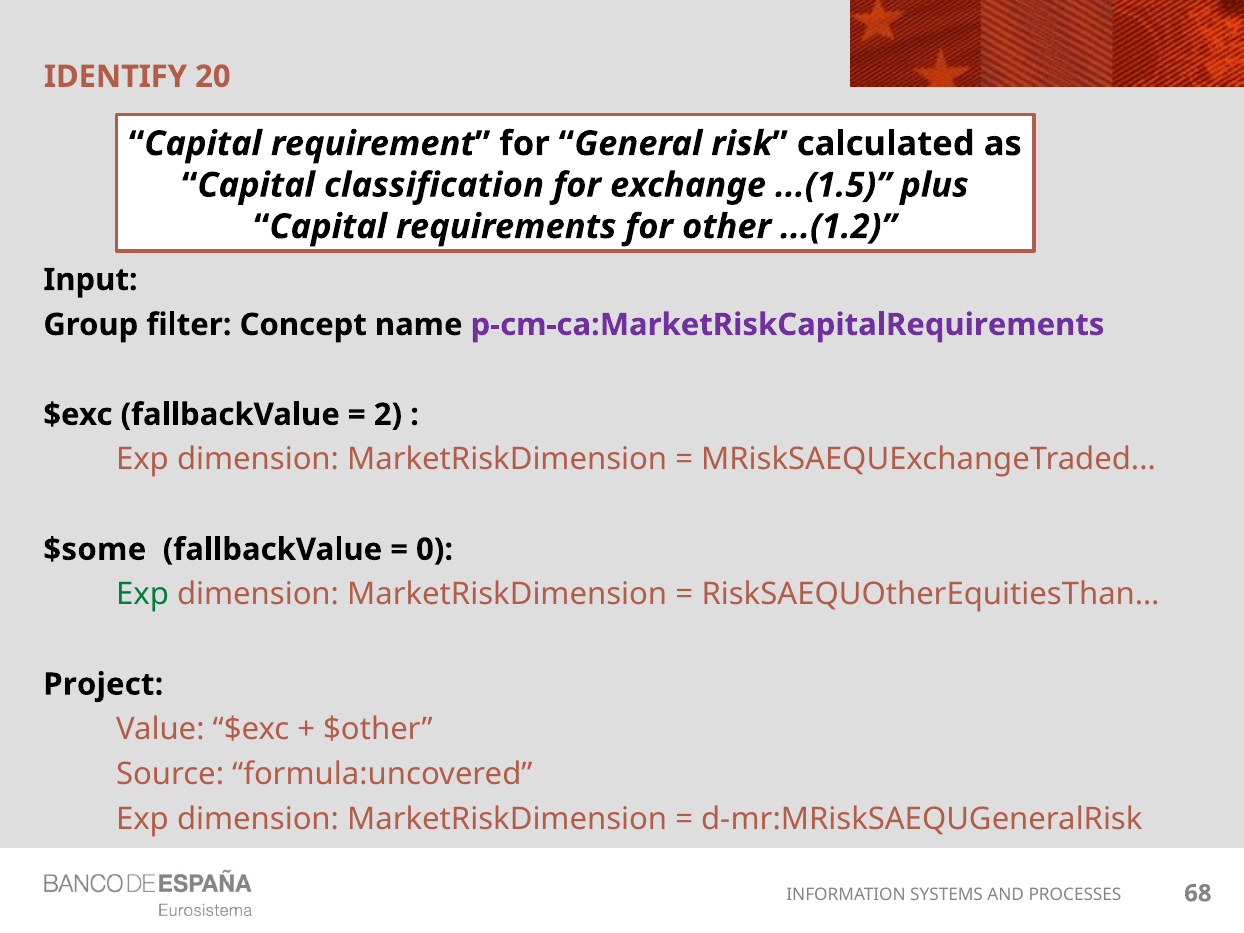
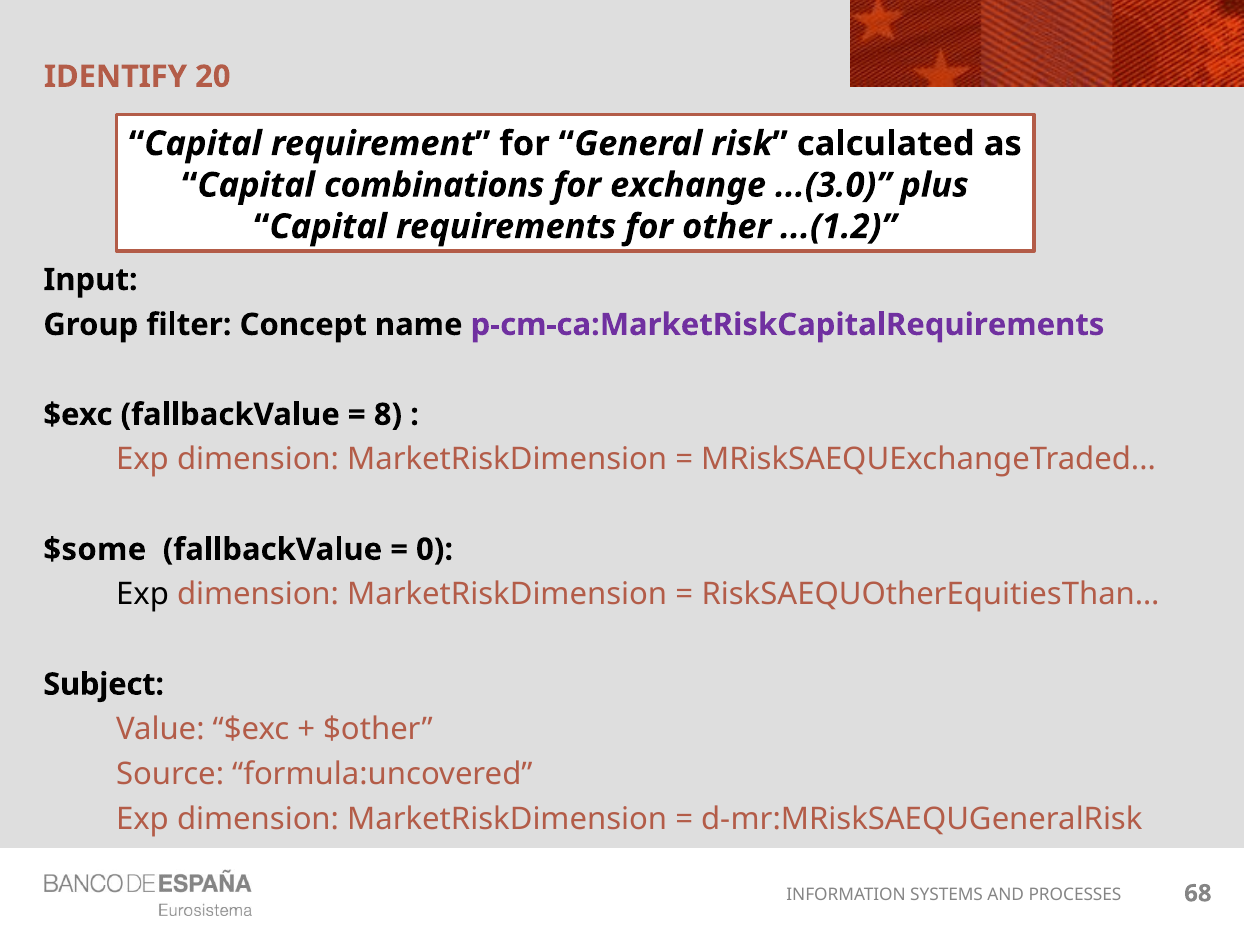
classification: classification -> combinations (434, 185)
...(1.5: ...(1.5 -> ...(3.0 (833, 185)
2: 2 -> 8 (388, 415)
Exp colour: green -> black (143, 594)
Project: Project -> Subject (104, 684)
